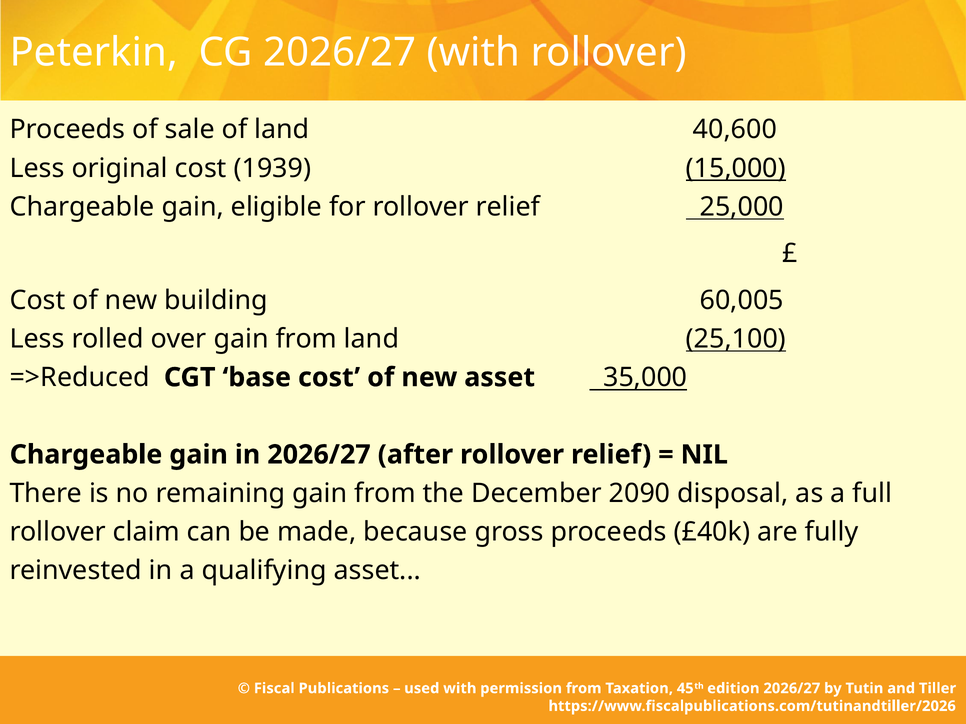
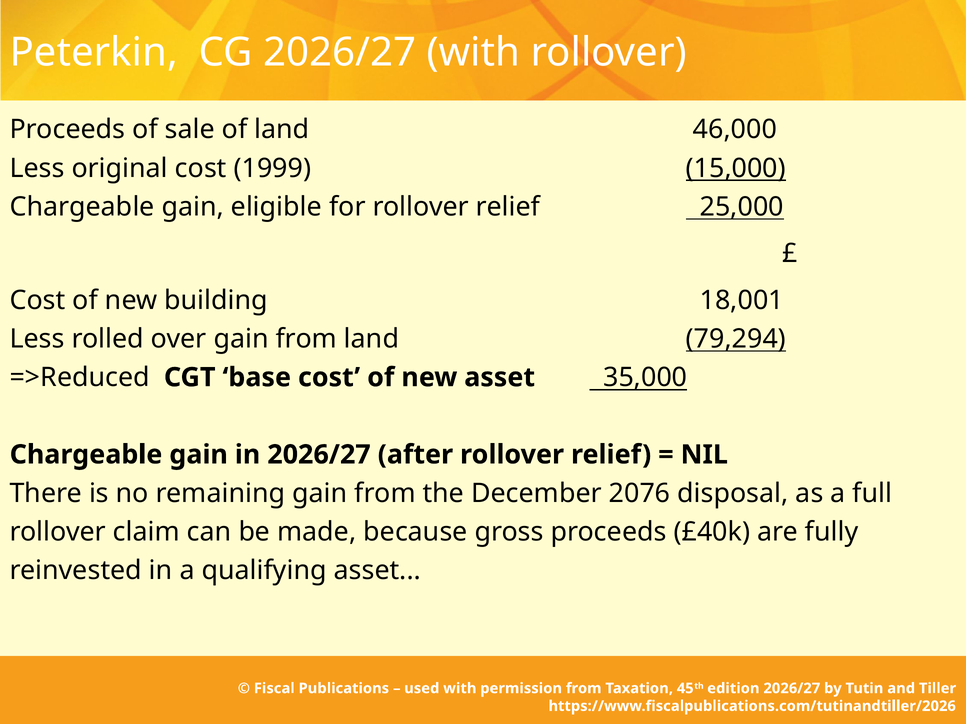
40,600: 40,600 -> 46,000 (735, 130)
1939: 1939 -> 1999 (272, 168)
60,005: 60,005 -> 18,001 (742, 300)
25,100: 25,100 -> 79,294 (736, 339)
2090: 2090 -> 2076 (640, 494)
